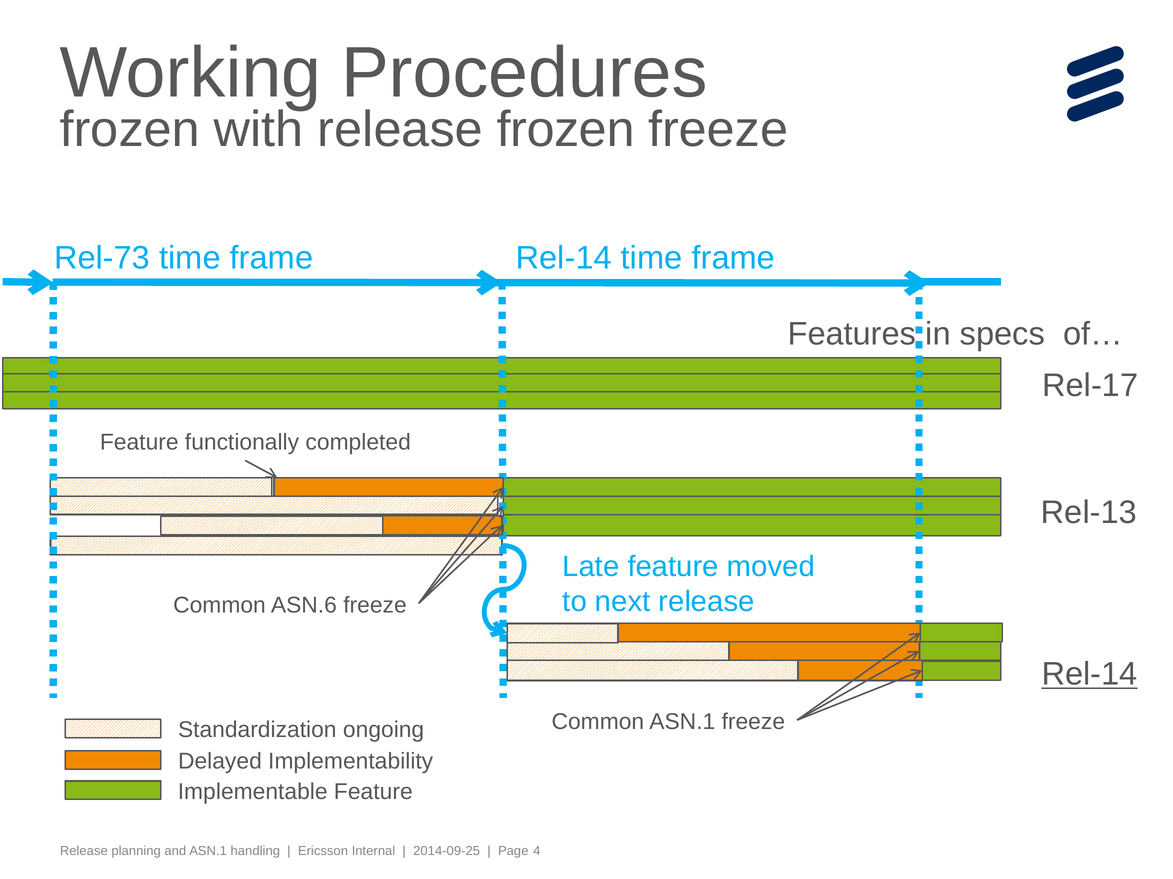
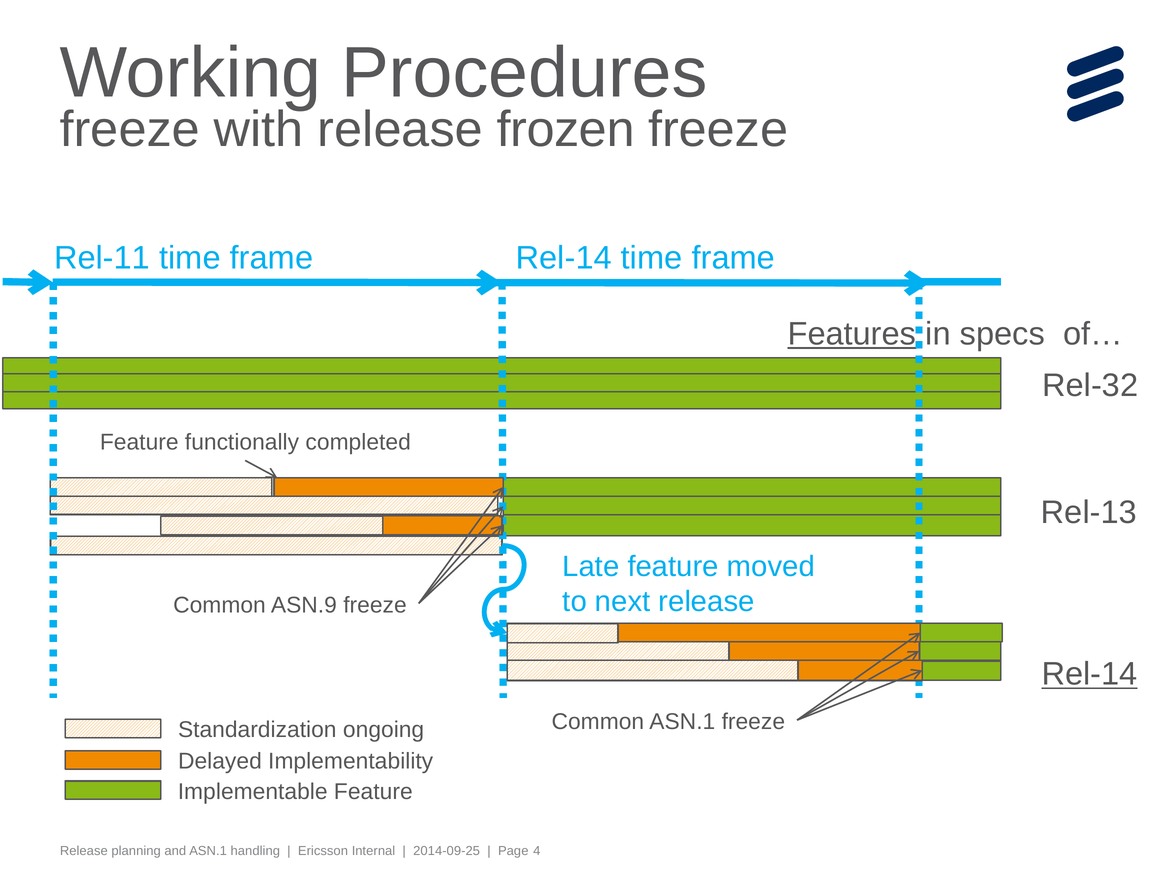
frozen: frozen -> freeze (130, 130)
Rel-73: Rel-73 -> Rel-11 (102, 258)
Features underline: none -> present (852, 334)
Rel-17: Rel-17 -> Rel-32 (1090, 386)
ASN.6: ASN.6 -> ASN.9 (304, 606)
